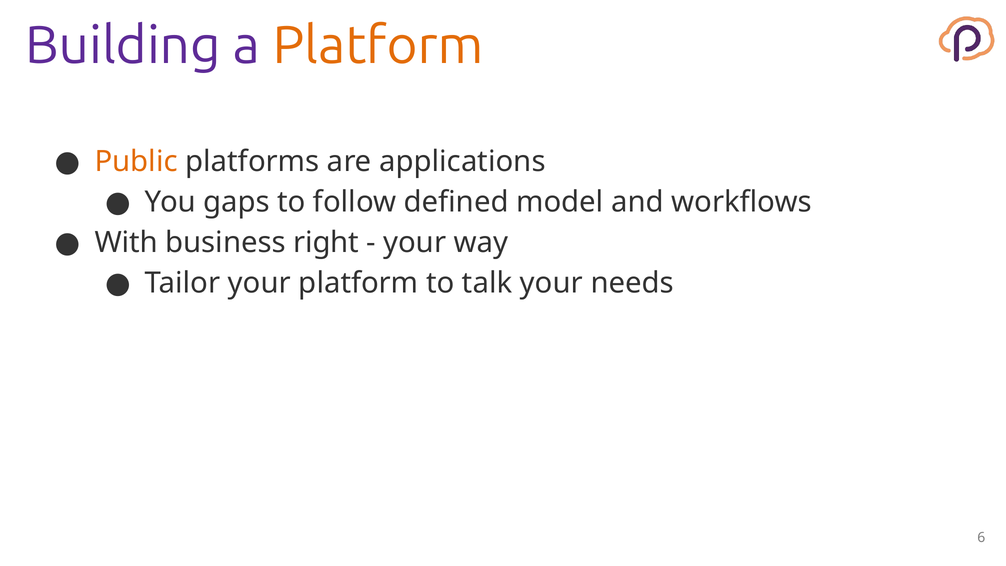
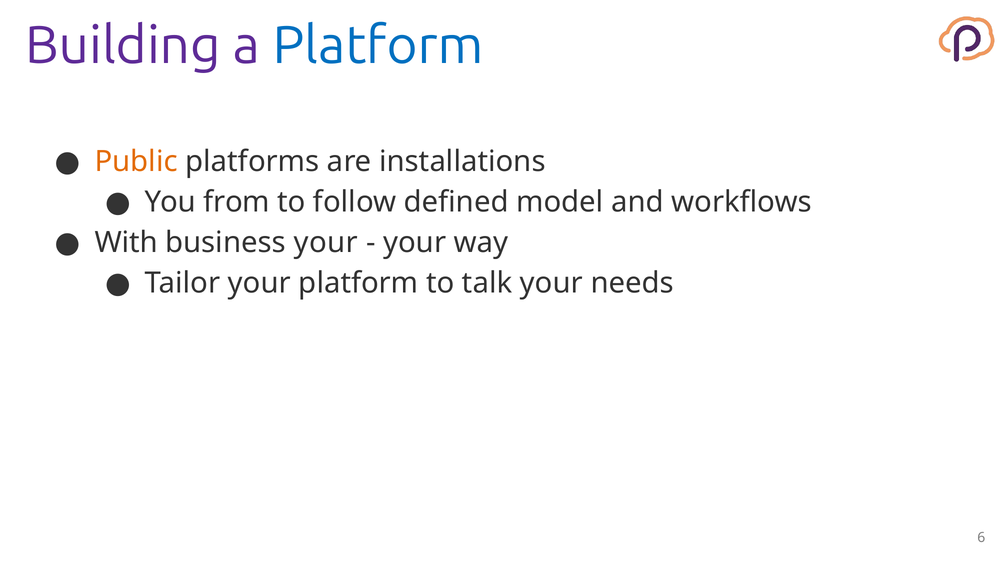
Platform colour: orange -> blue (378, 46)
applications: applications -> installations (462, 162)
gaps: gaps -> from (237, 202)
business right: right -> your (326, 243)
